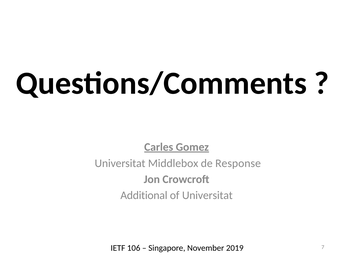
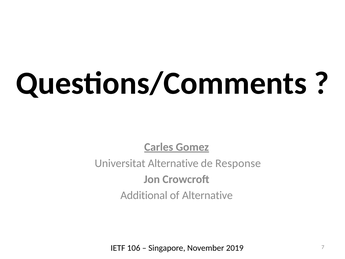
Universitat Middlebox: Middlebox -> Alternative (173, 163)
of Universitat: Universitat -> Alternative (207, 195)
